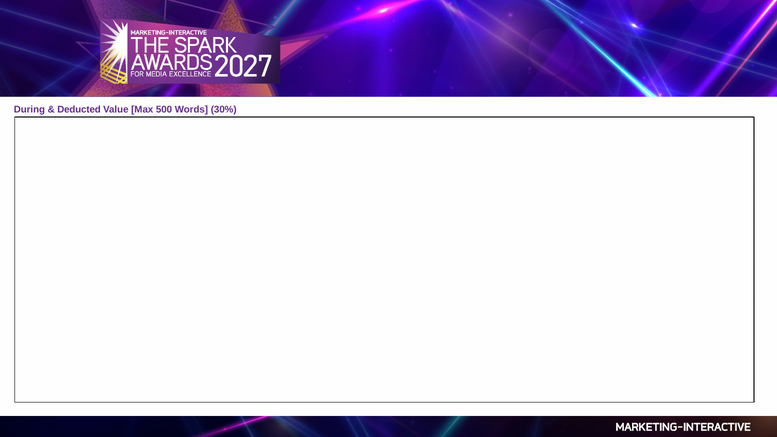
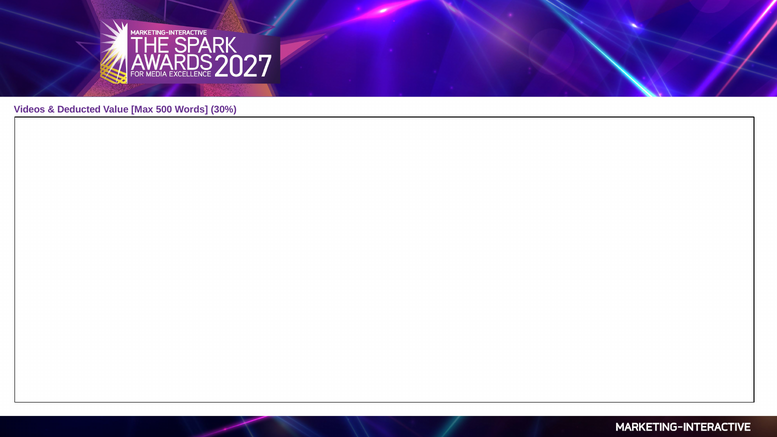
During: During -> Videos (29, 110)
